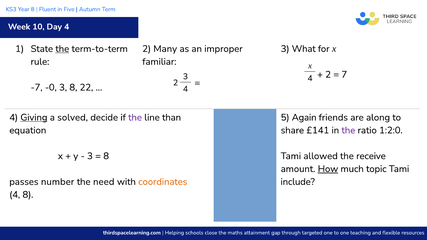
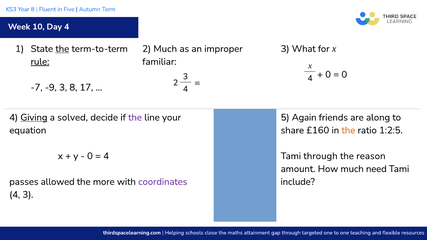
2 Many: Many -> Much (165, 49)
rule underline: none -> present (40, 62)
2: 2 -> 0 (328, 75)
7: 7 -> 0 (344, 75)
-0: -0 -> -9 (51, 87)
22: 22 -> 17 (86, 87)
than: than -> your (172, 117)
£141: £141 -> £160 (318, 130)
the colour: purple -> orange (348, 130)
1:2:0: 1:2:0 -> 1:2:5 (391, 130)
3: 3 -> 0 (90, 156)
8: 8 -> 4 (106, 156)
Tami allowed: allowed -> through (321, 156)
receive: receive -> reason (371, 156)
How underline: present -> none (328, 169)
topic: topic -> need (376, 169)
number: number -> allowed (58, 182)
need: need -> more (104, 182)
coordinates colour: orange -> purple (163, 182)
8: 8 -> 3 (28, 195)
